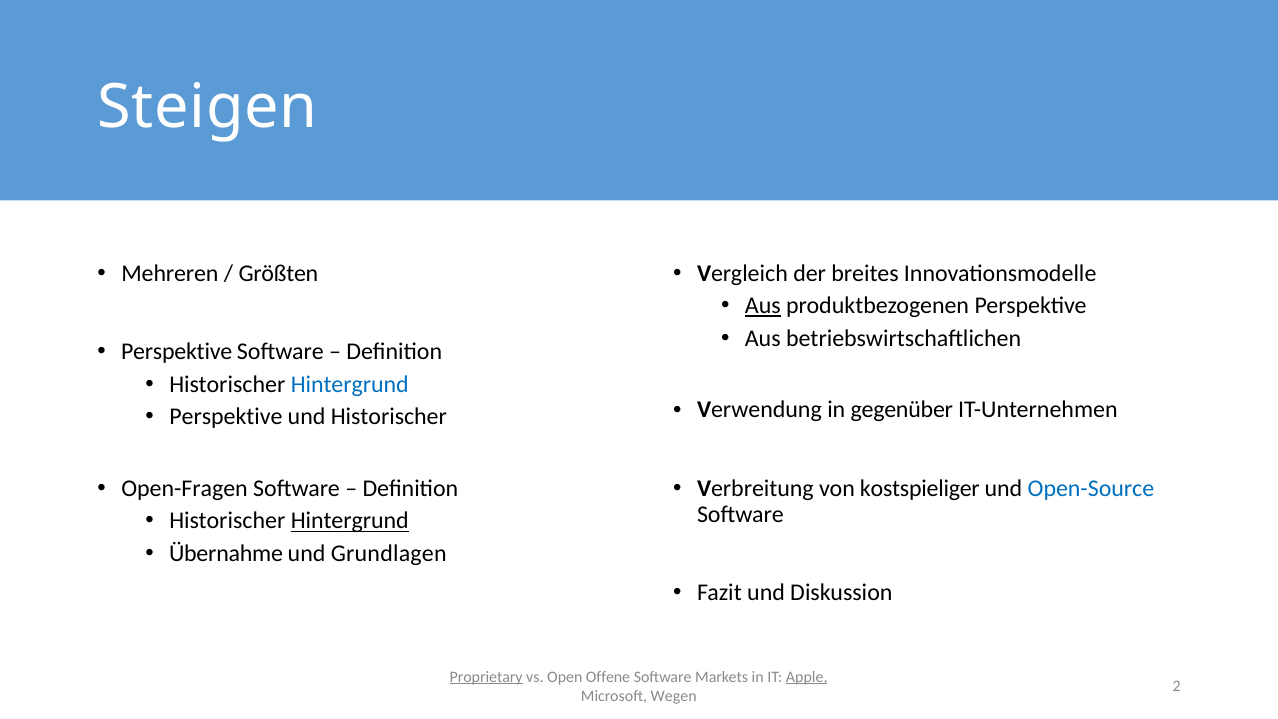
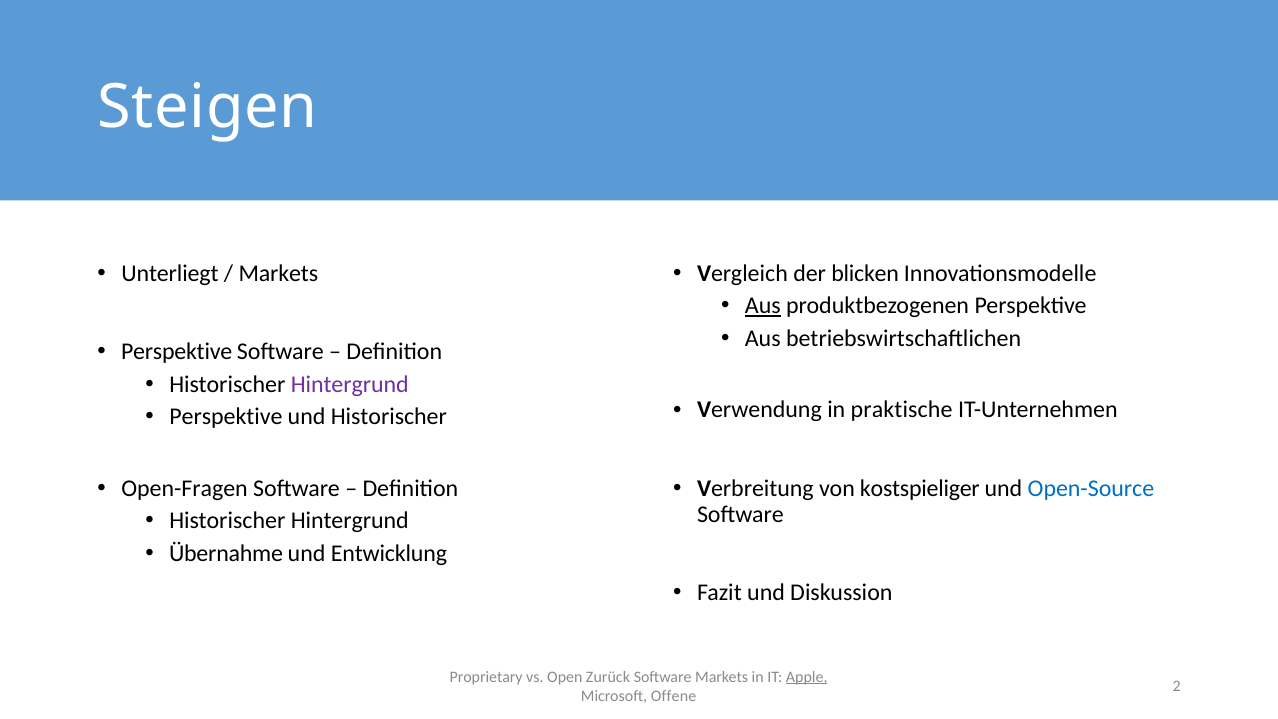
Mehreren: Mehreren -> Unterliegt (170, 273)
Größten: Größten -> Markets (278, 273)
breites: breites -> blicken (865, 273)
Hintergrund colour: blue -> purple (350, 384)
gegenüber: gegenüber -> praktische (902, 410)
Hintergrund underline: present -> none (350, 521)
Grundlagen: Grundlagen -> Entwicklung (389, 553)
Proprietary underline: present -> none (486, 677)
Offene: Offene -> Zurück (608, 677)
Wegen: Wegen -> Offene (674, 696)
